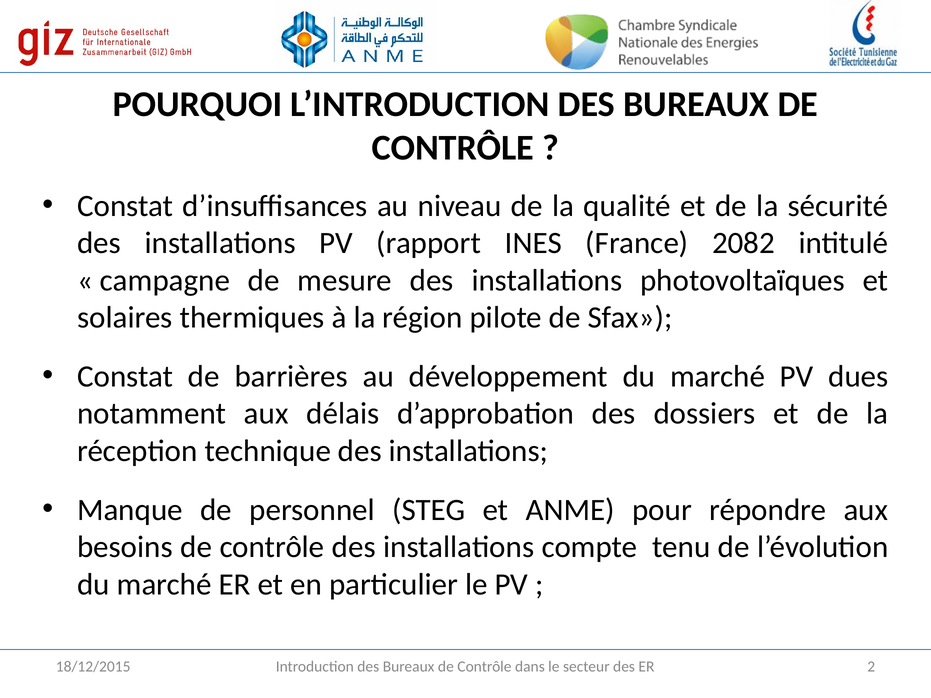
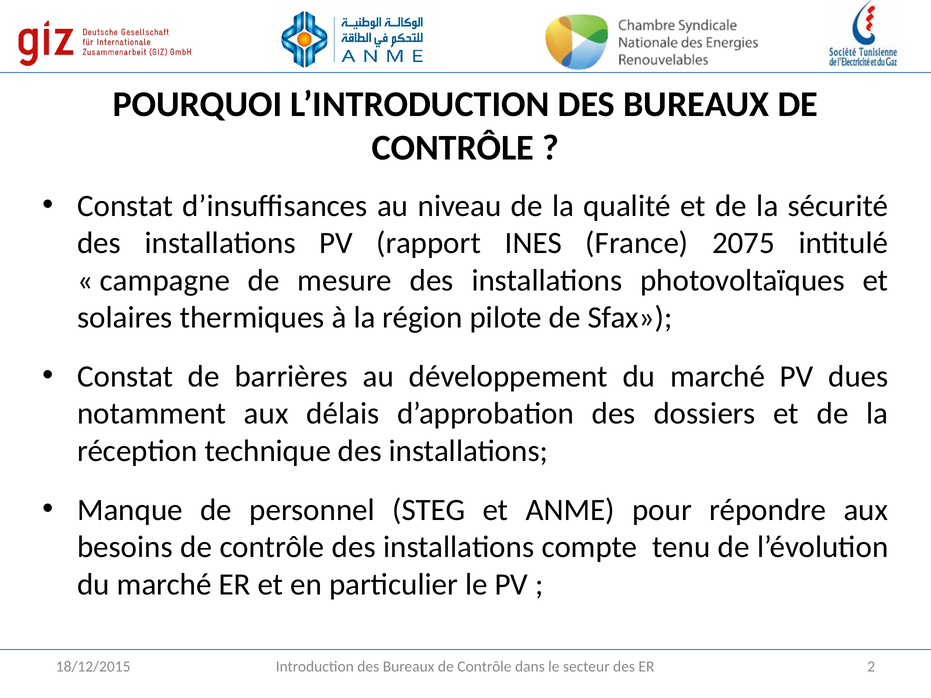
2082: 2082 -> 2075 (743, 243)
